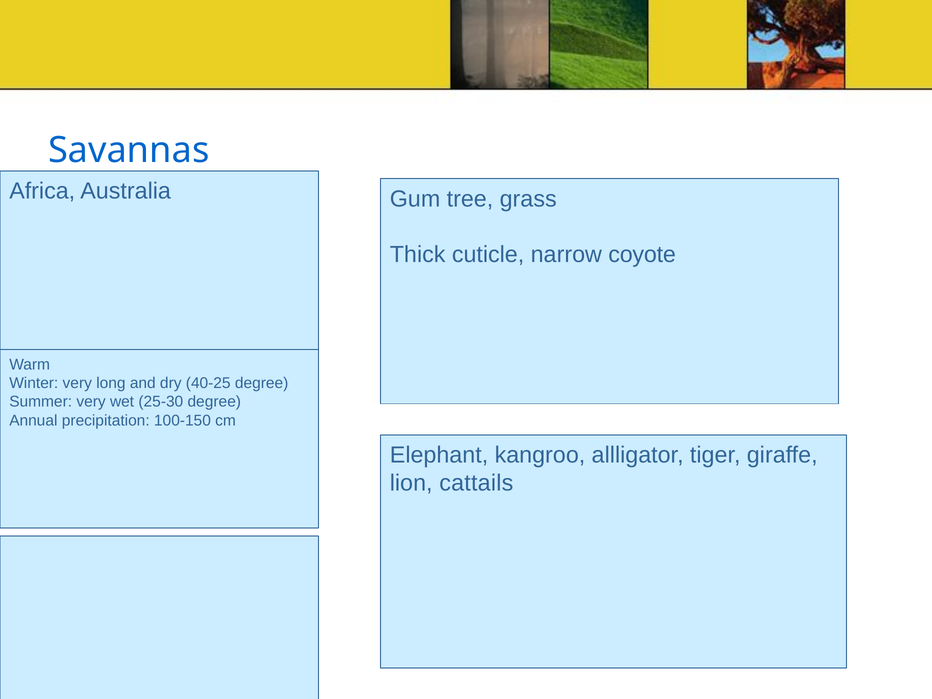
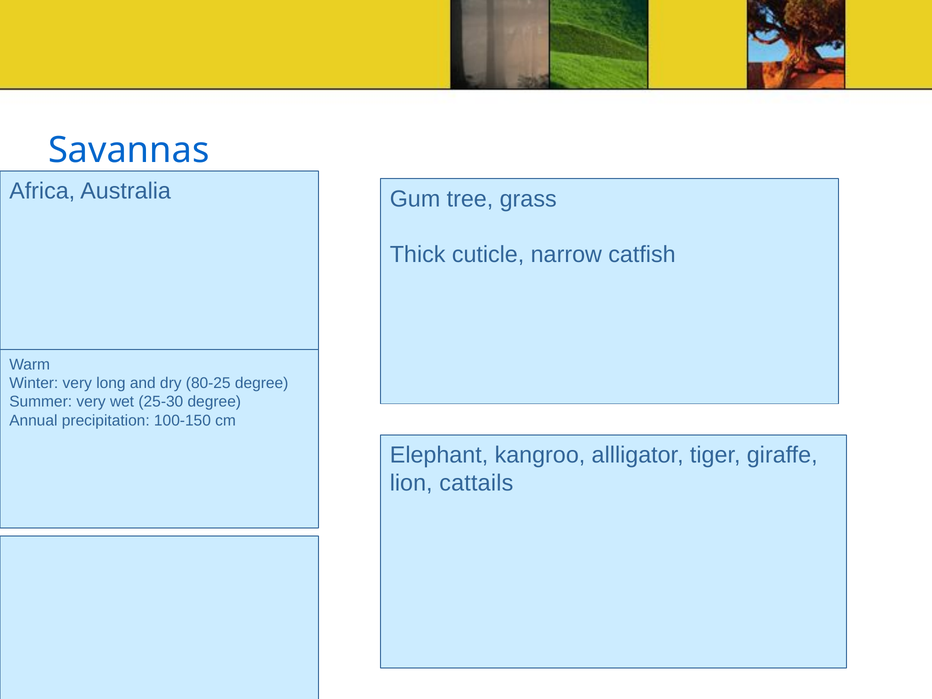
coyote: coyote -> catfish (642, 255)
40-25: 40-25 -> 80-25 (208, 383)
